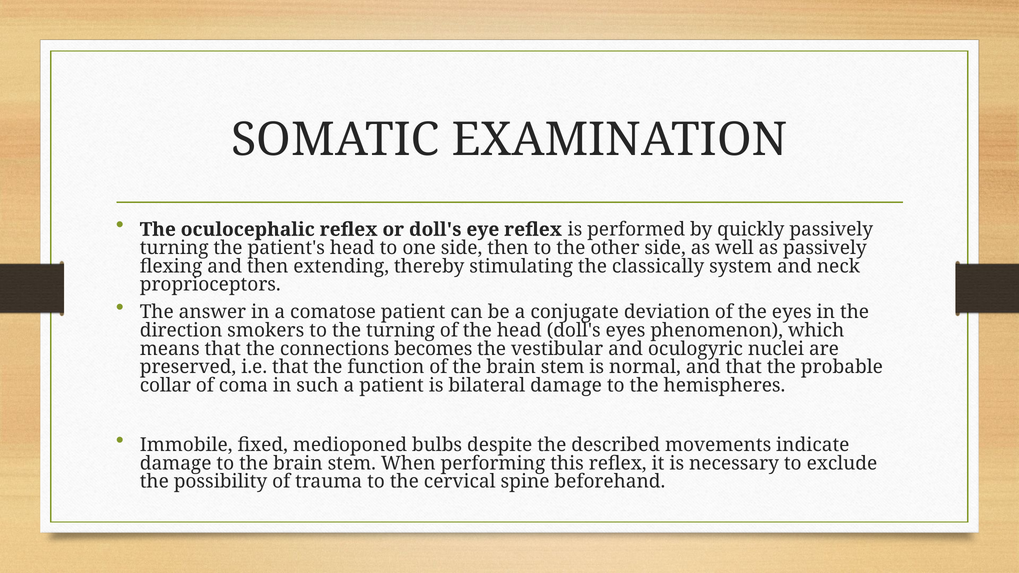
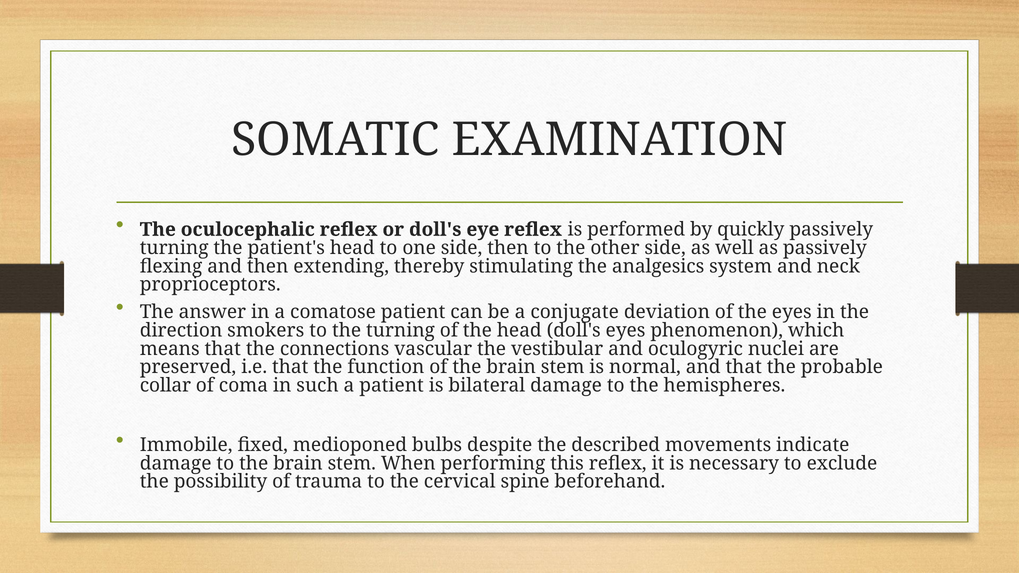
classically: classically -> analgesics (658, 266)
becomes: becomes -> vascular (433, 349)
